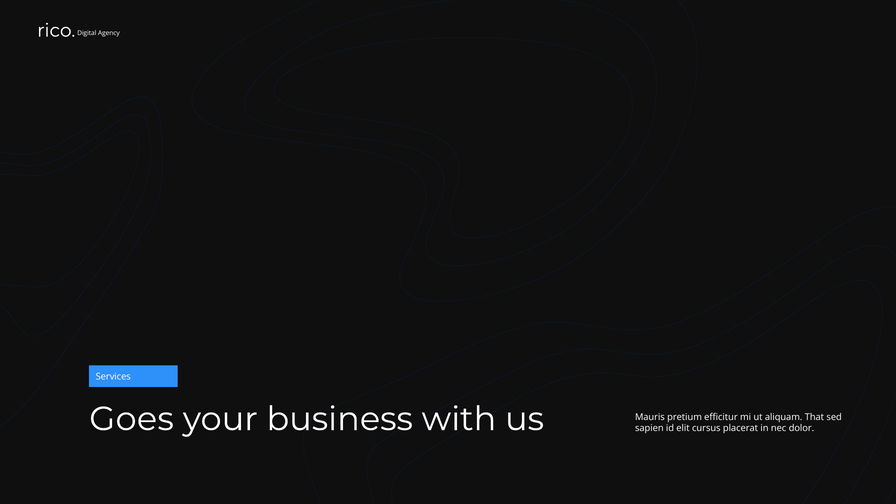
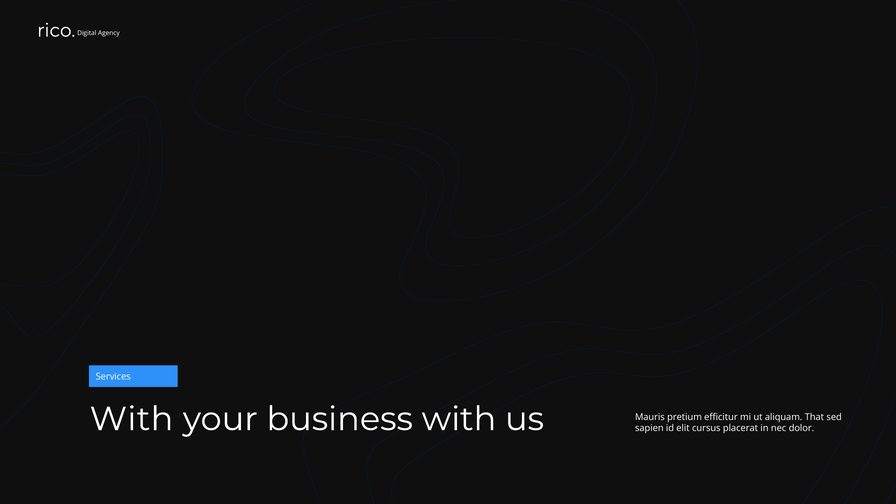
Goes: Goes -> With (132, 419)
